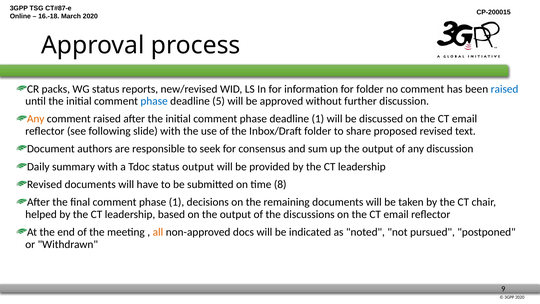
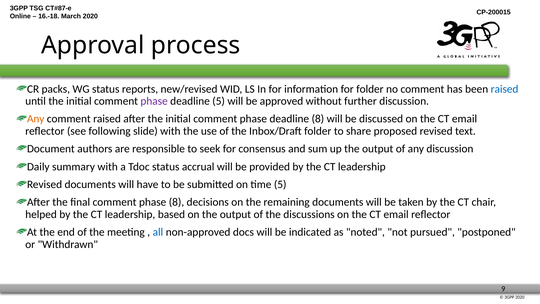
phase colour: blue -> purple (154, 101)
deadline 1: 1 -> 8 (318, 119)
status output: output -> accrual (198, 167)
time 8: 8 -> 5 (280, 184)
phase 1: 1 -> 8 (176, 202)
all colour: orange -> blue (158, 232)
